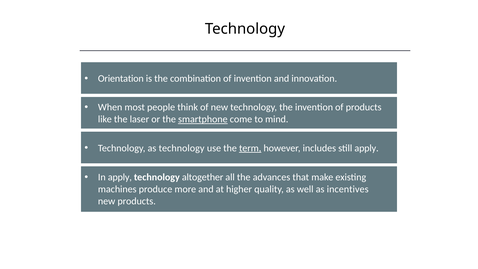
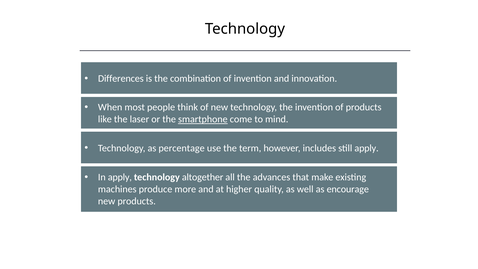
Orientation: Orientation -> Differences (121, 79)
as technology: technology -> percentage (182, 148)
term underline: present -> none (250, 148)
incentives: incentives -> encourage (348, 189)
